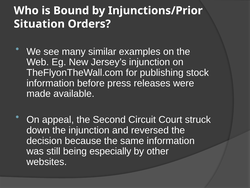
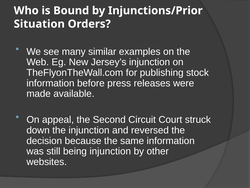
being especially: especially -> injunction (110, 151)
